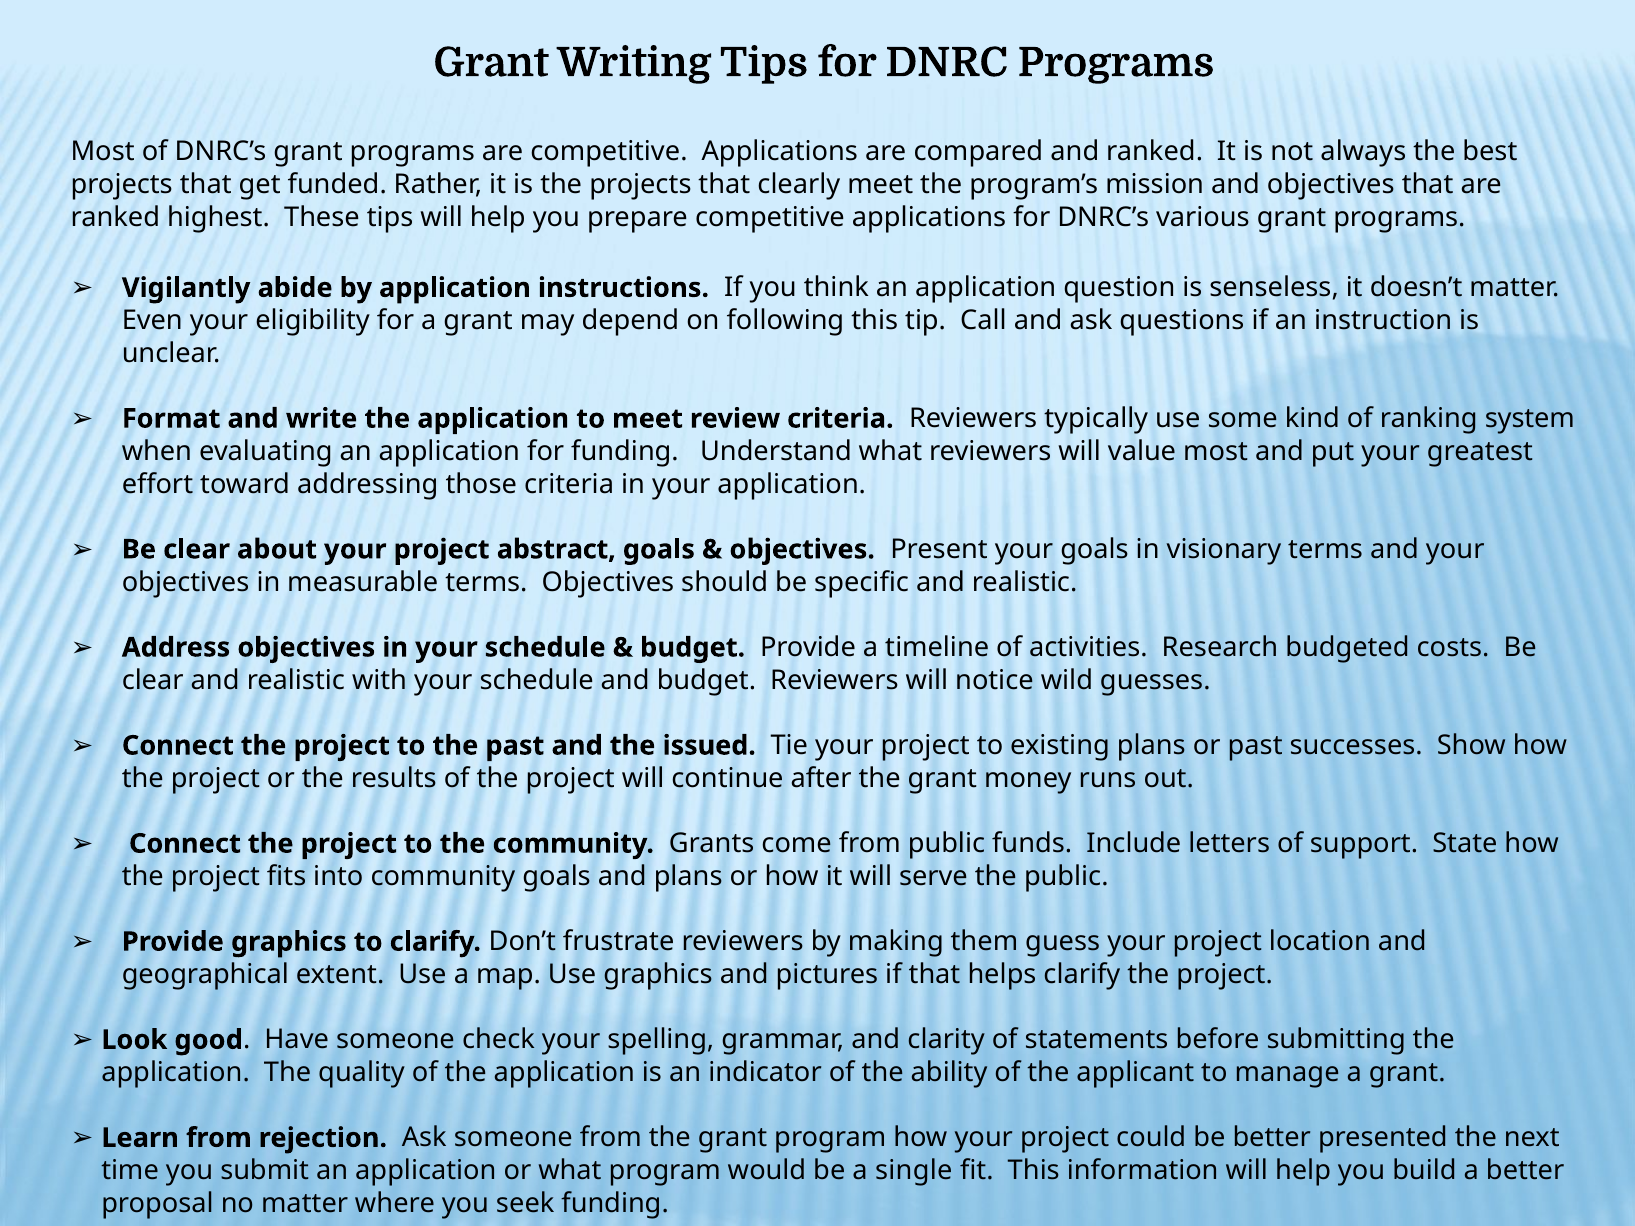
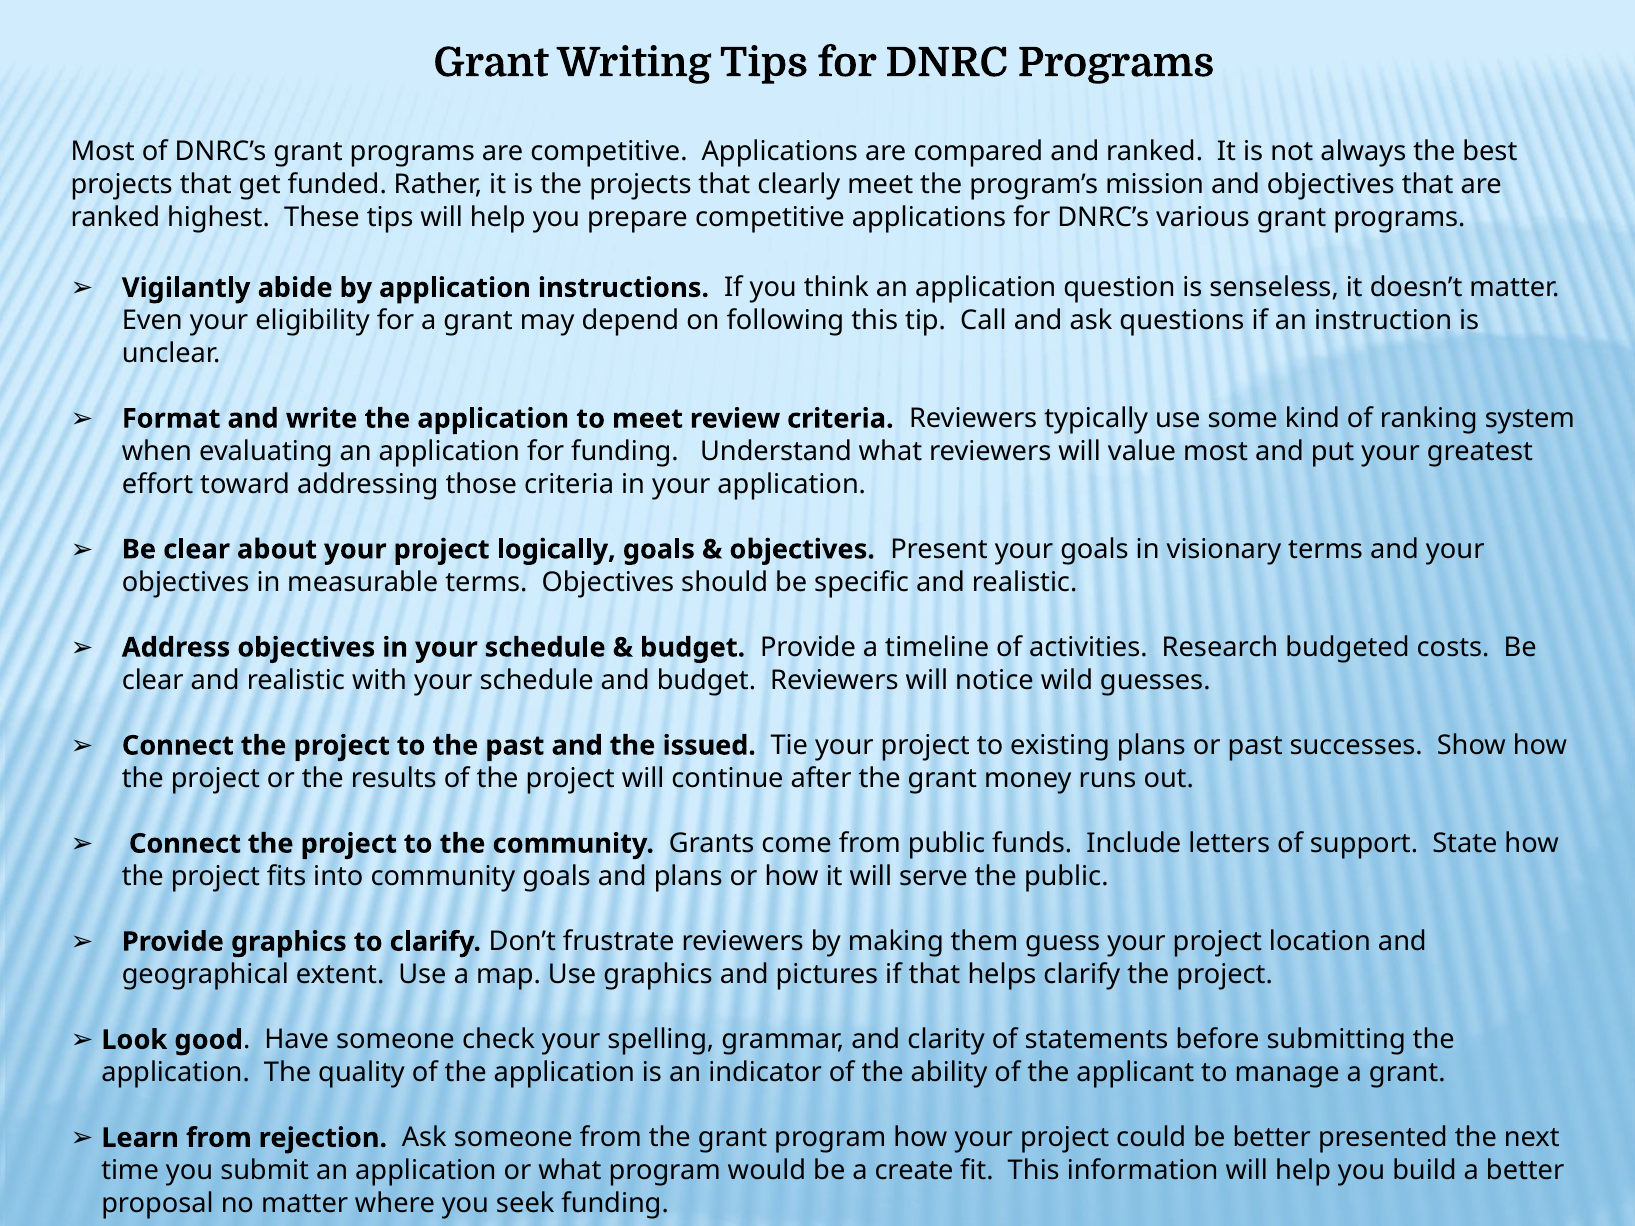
abstract: abstract -> logically (556, 550)
single: single -> create (914, 1171)
